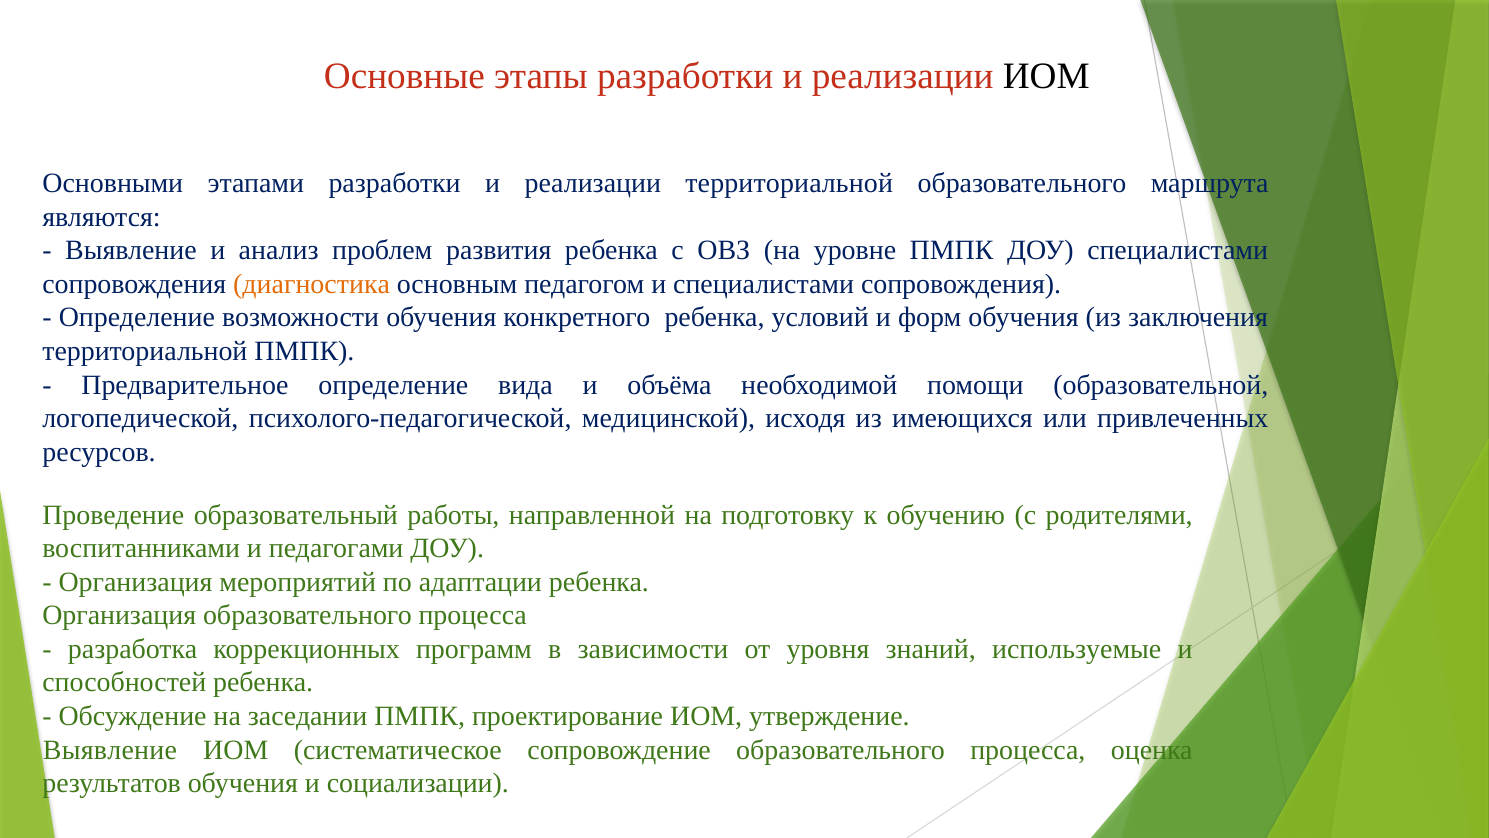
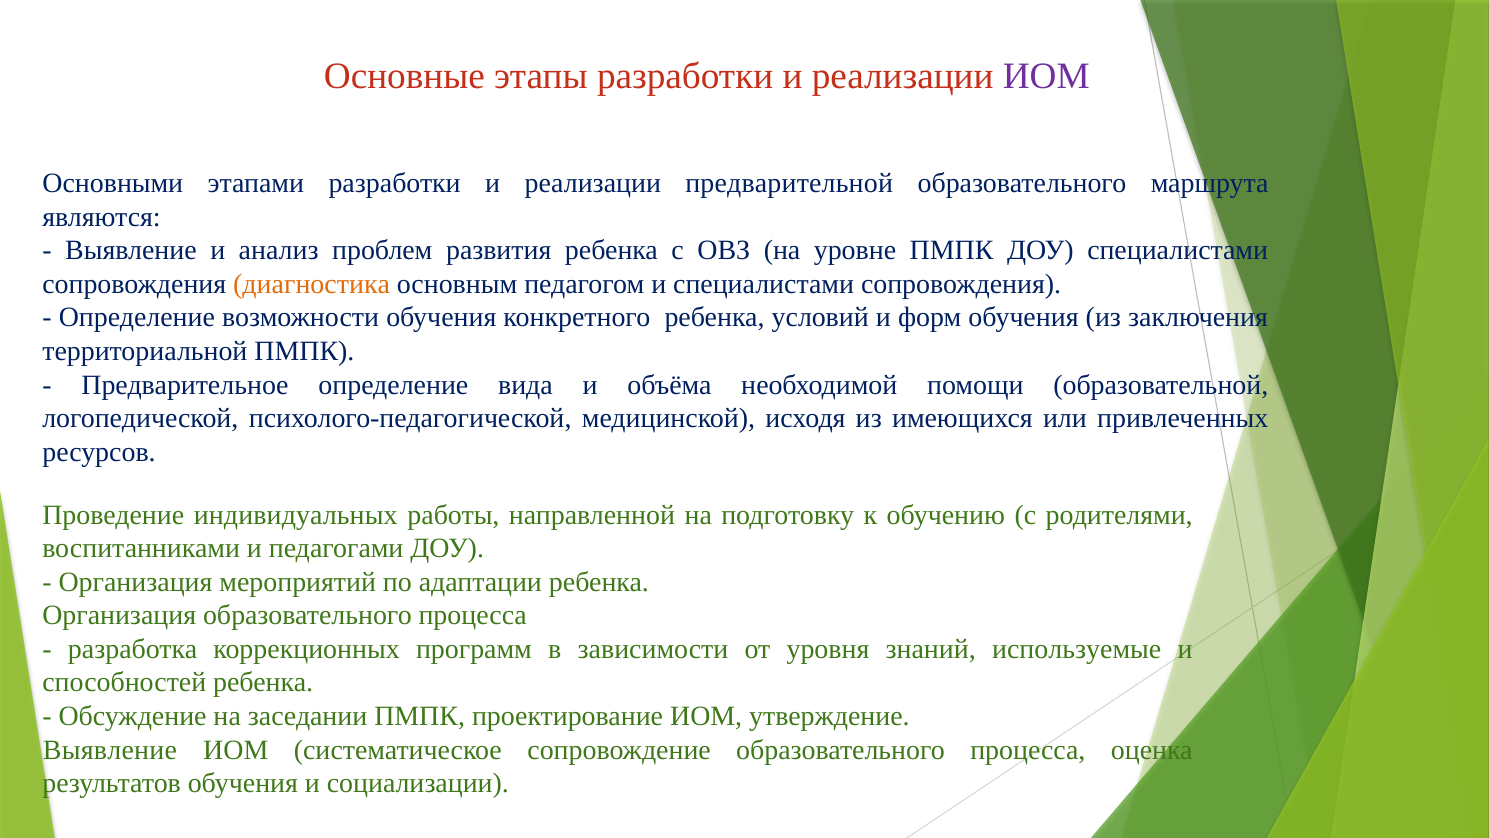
ИОМ colour: black -> purple (1046, 76)
реализации территориальной: территориальной -> предварительной (789, 184)
образовательный: образовательный -> индивидуальных (296, 515)
